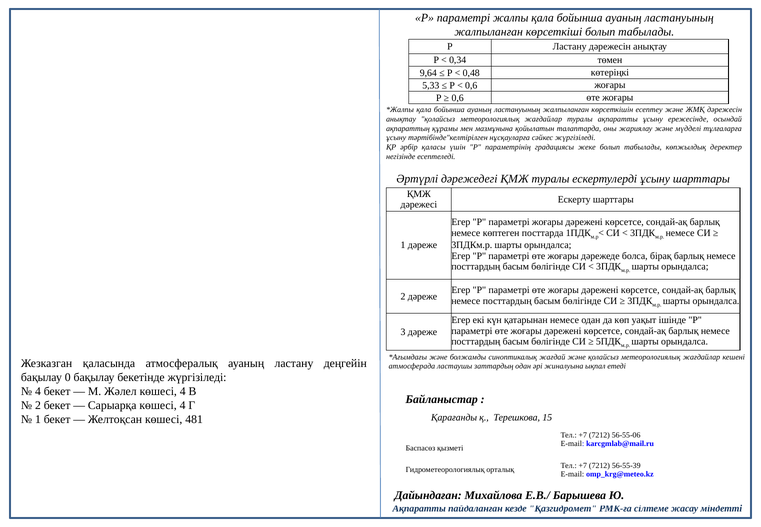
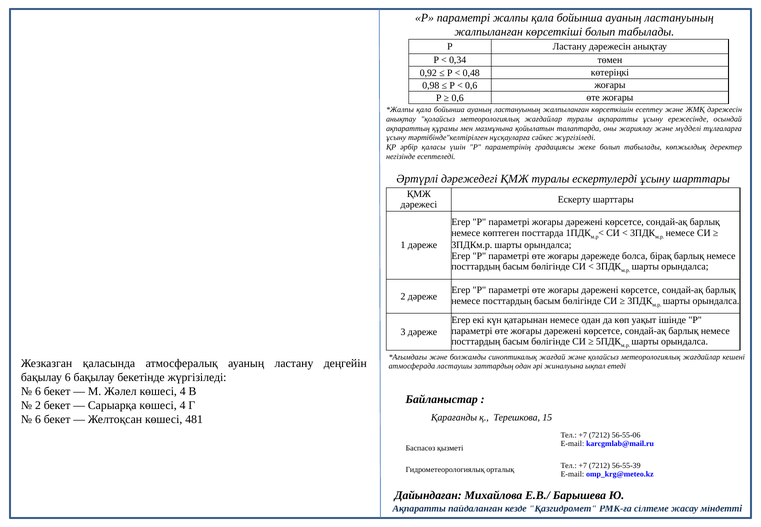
9,64: 9,64 -> 0,92 (428, 73)
5,33: 5,33 -> 0,98 (431, 85)
бақылау 0: 0 -> 6 (68, 377)
4: 4 -> 6 (38, 391)
1: 1 -> 6 (38, 419)
